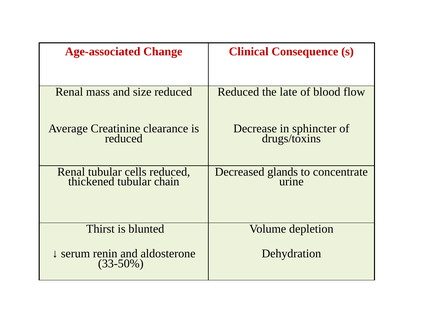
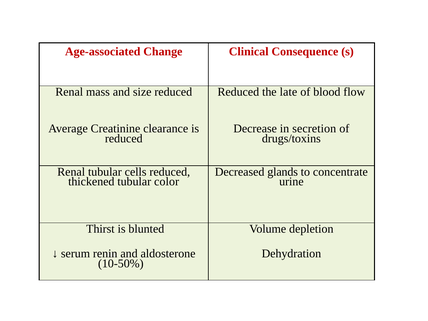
sphincter: sphincter -> secretion (314, 129)
chain: chain -> color (167, 182)
33-50%: 33-50% -> 10-50% (121, 263)
